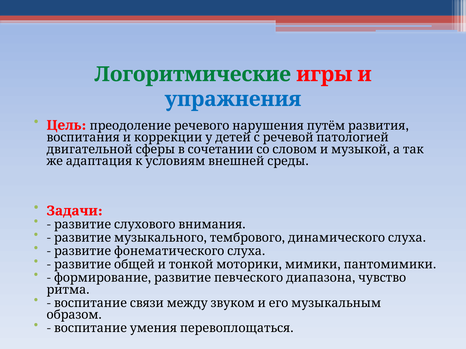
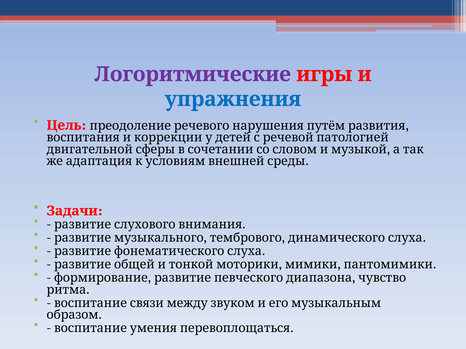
Логоритмические colour: green -> purple (193, 74)
